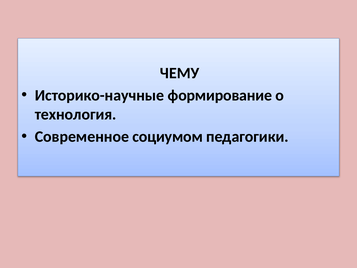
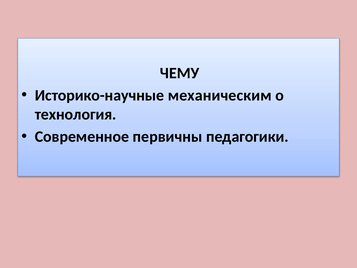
формирование: формирование -> механическим (220, 95)
социумом: социумом -> первичны (168, 136)
